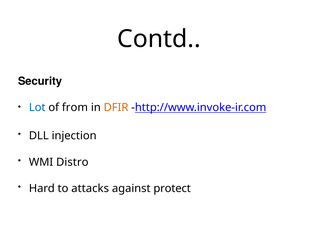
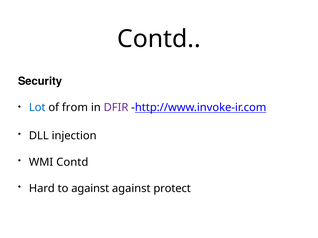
DFIR colour: orange -> purple (116, 108)
WMI Distro: Distro -> Contd (72, 162)
to attacks: attacks -> against (90, 189)
